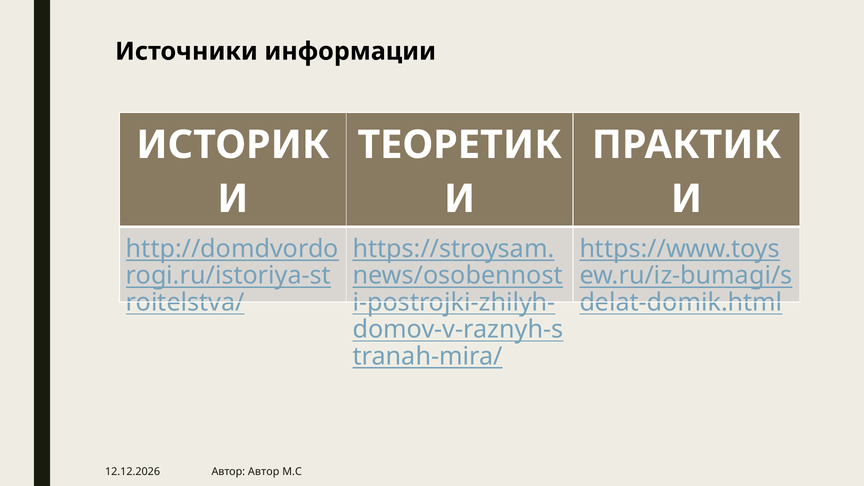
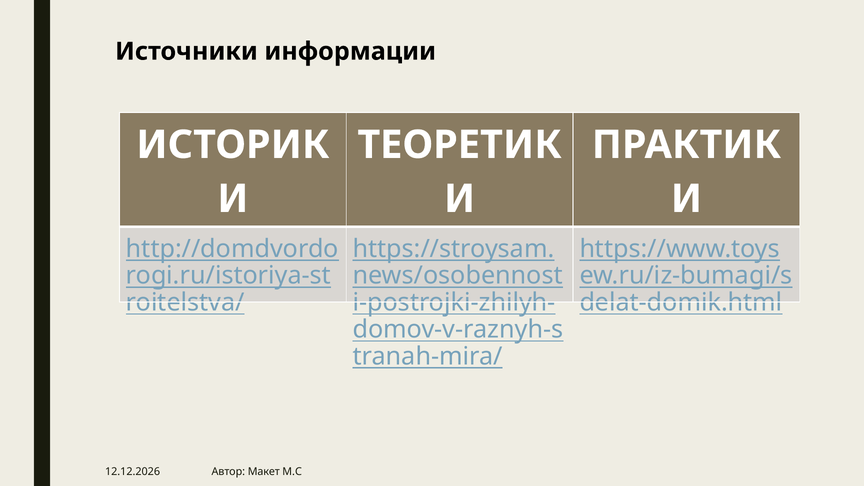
Автор Автор: Автор -> Макет (264, 472)
